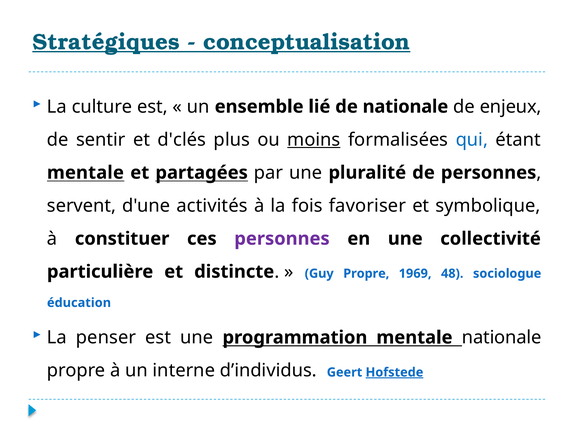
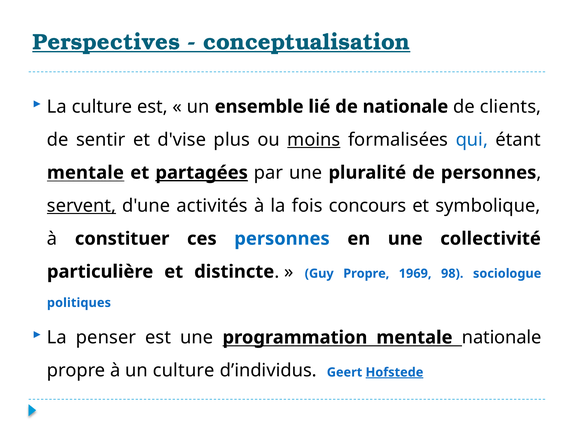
Stratégiques: Stratégiques -> Perspectives (106, 42)
enjeux: enjeux -> clients (510, 107)
d'clés: d'clés -> d'vise (182, 139)
partagées underline: none -> present (202, 172)
servent underline: none -> present (82, 205)
favoriser: favoriser -> concours (368, 205)
personnes colour: purple -> blue (282, 238)
48: 48 -> 98 (452, 273)
éducation: éducation -> politiques (79, 302)
un interne: interne -> culture (184, 370)
